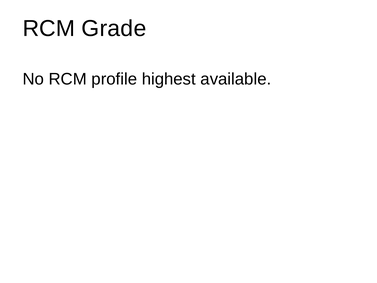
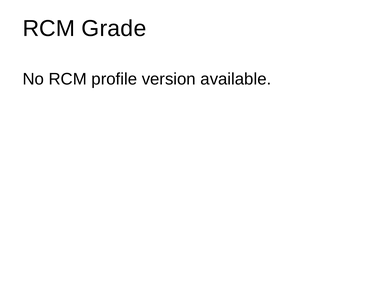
highest: highest -> version (169, 79)
